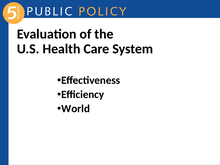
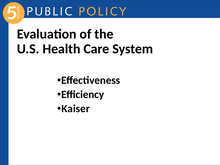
World: World -> Kaiser (76, 109)
